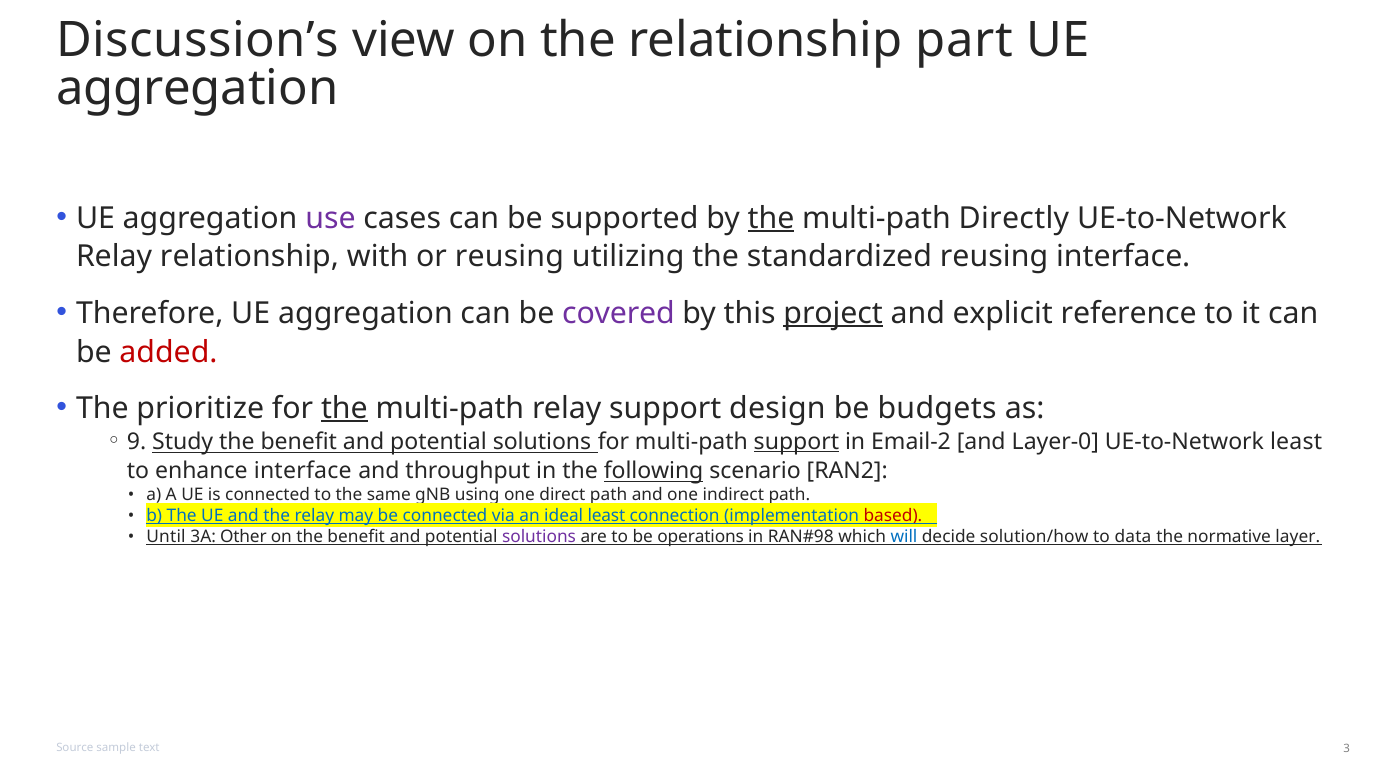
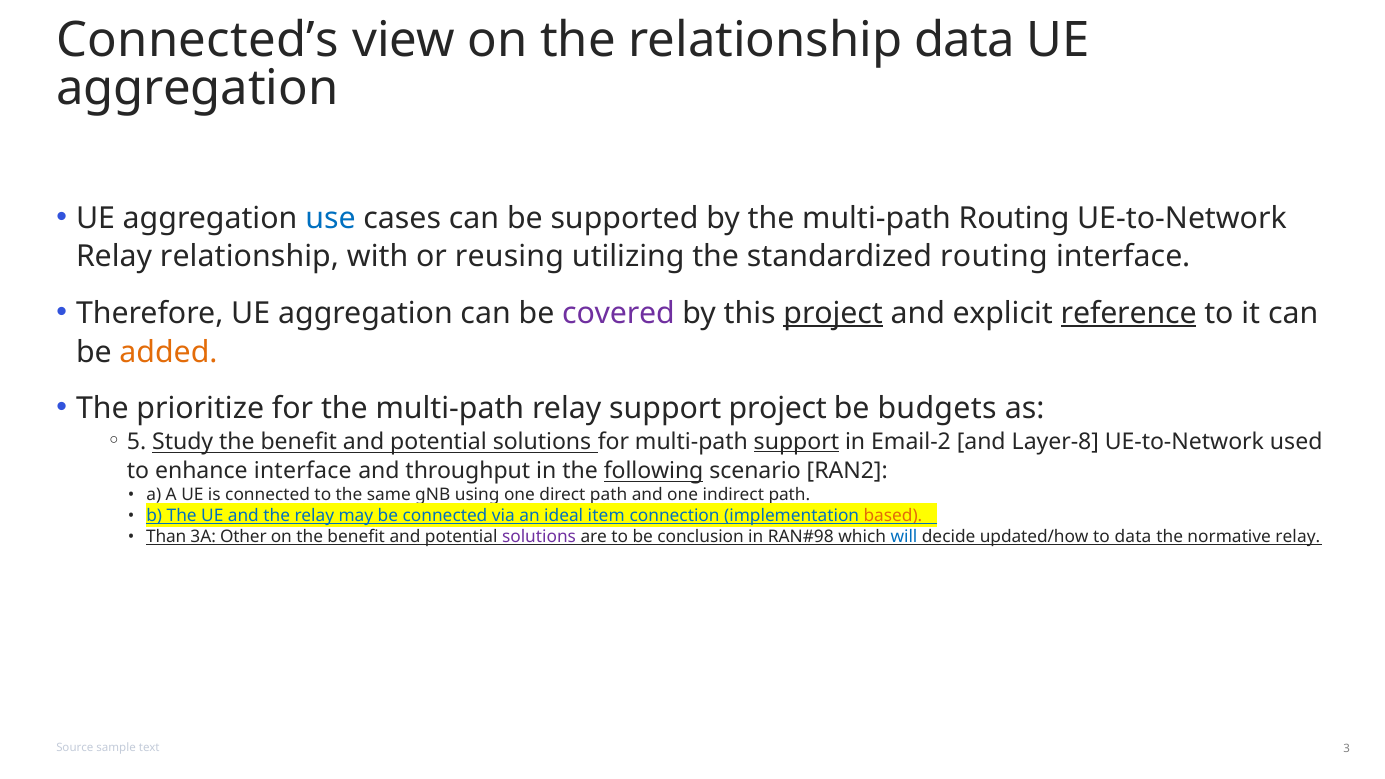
Discussion’s: Discussion’s -> Connected’s (198, 40)
relationship part: part -> data (965, 40)
use colour: purple -> blue (330, 218)
the underline: present -> none (771, 218)
multi-path Directly: Directly -> Routing (1014, 218)
standardized reusing: reusing -> routing (994, 257)
reference underline: none -> present (1129, 313)
added colour: red -> orange (169, 352)
the underline: present -> none (344, 408)
support design: design -> project (778, 408)
9: 9 -> 5 (137, 442)
Layer-0: Layer-0 -> Layer-8 (1055, 442)
UE-to-Network least: least -> used (1296, 442)
ideal least: least -> item (606, 516)
based colour: red -> orange (893, 516)
Until: Until -> Than (166, 537)
operations: operations -> conclusion (701, 537)
solution/how: solution/how -> updated/how (1034, 537)
normative layer: layer -> relay (1298, 537)
